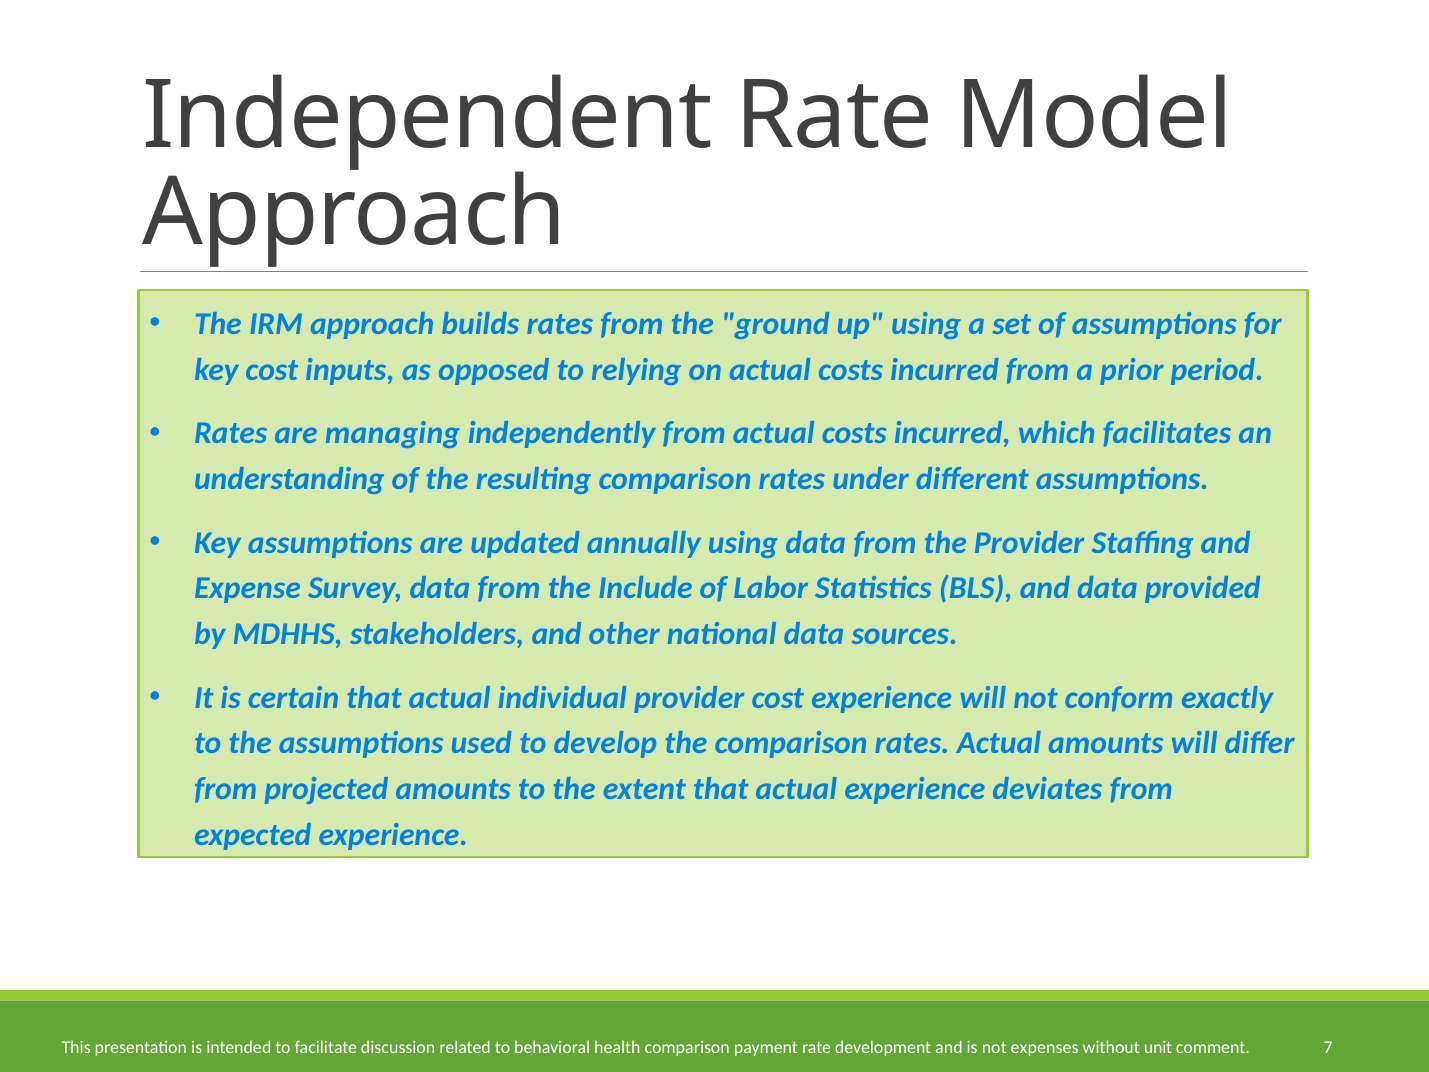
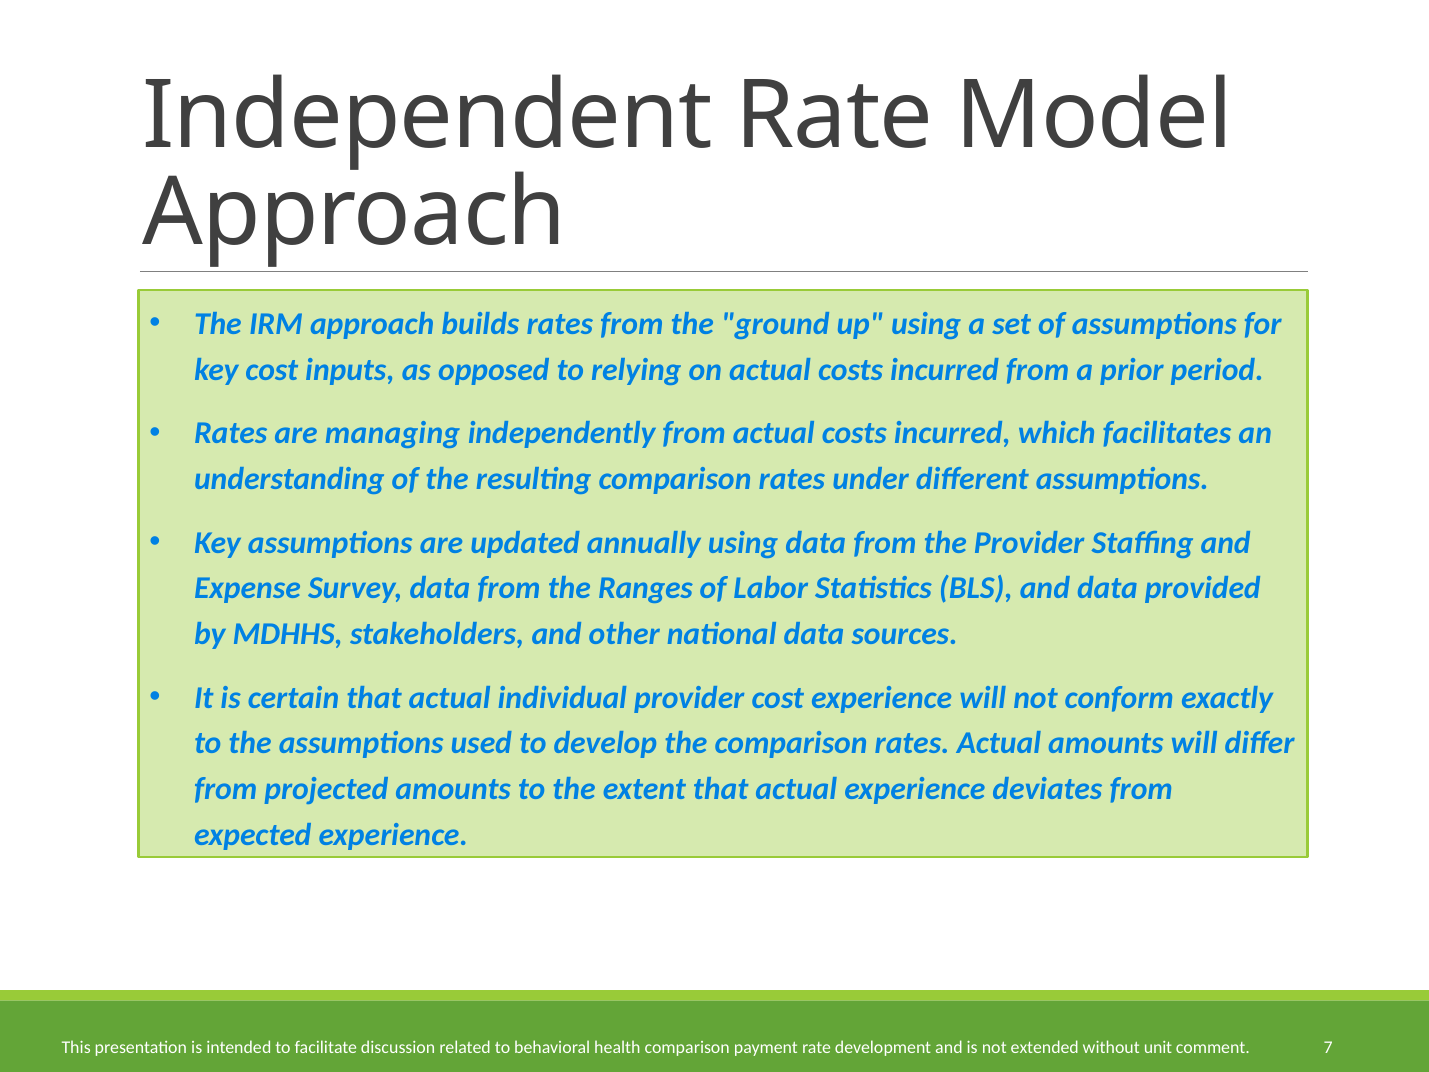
Include: Include -> Ranges (645, 588)
expenses: expenses -> extended (1045, 1048)
